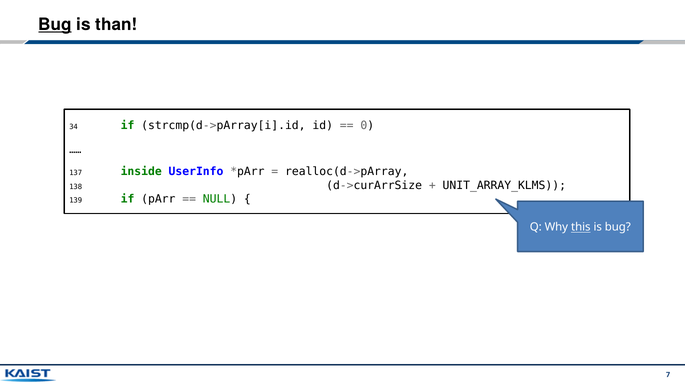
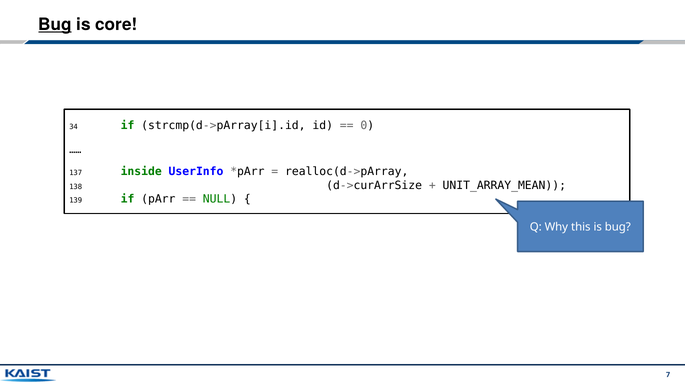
than: than -> core (116, 25)
UNIT_ARRAY_KLMS: UNIT_ARRAY_KLMS -> UNIT_ARRAY_MEAN (504, 185)
this underline: present -> none (581, 227)
